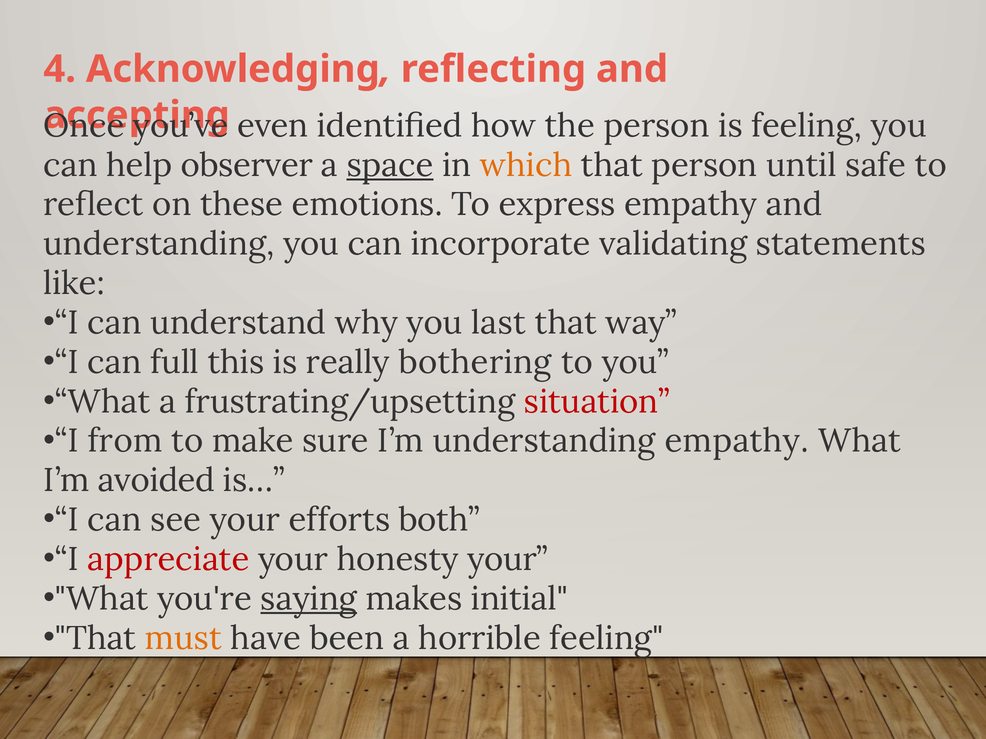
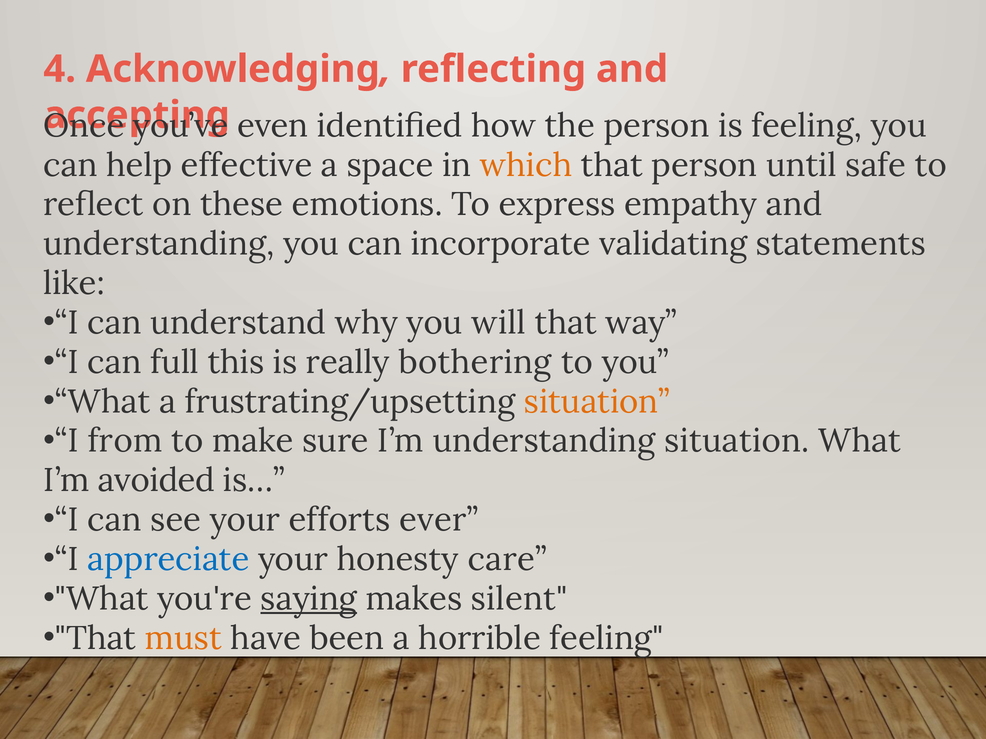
observer: observer -> effective (247, 165)
space underline: present -> none (390, 165)
last: last -> will (499, 323)
situation colour: red -> orange (597, 402)
understanding empathy: empathy -> situation (737, 441)
both: both -> ever (439, 520)
appreciate colour: red -> blue (168, 560)
honesty your: your -> care (507, 560)
initial: initial -> silent (519, 599)
